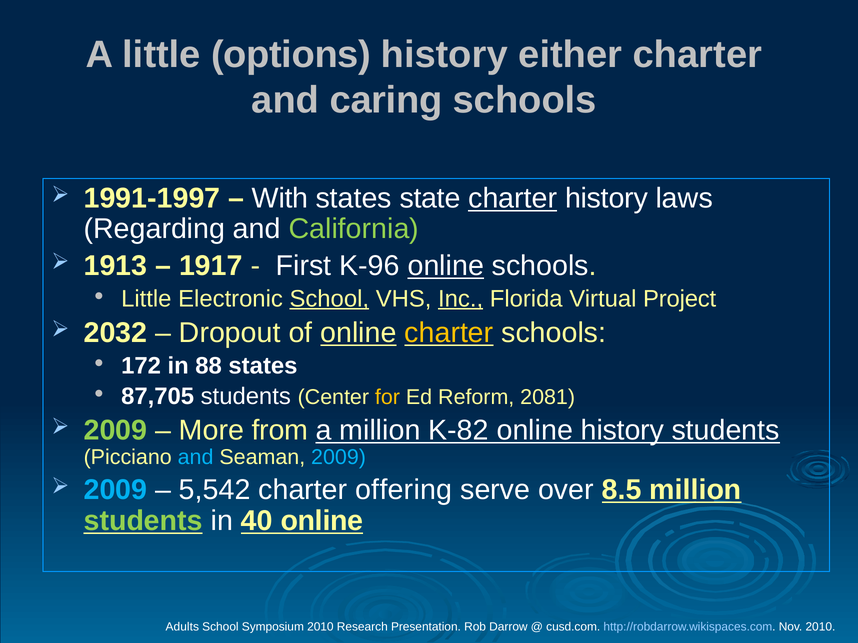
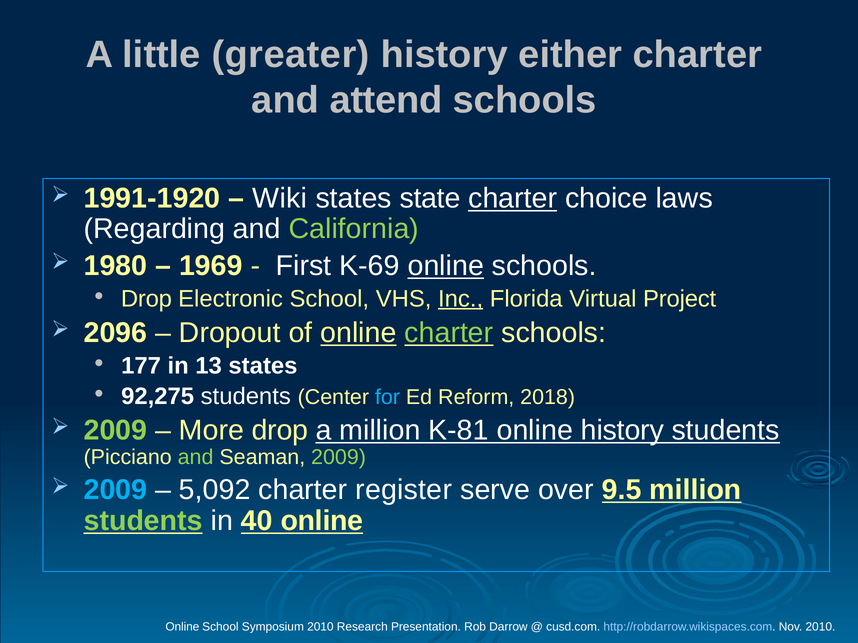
options: options -> greater (291, 55)
caring: caring -> attend (386, 100)
1991-1997: 1991-1997 -> 1991-1920 (152, 198)
With: With -> Wiki (280, 198)
charter history: history -> choice (606, 198)
1913: 1913 -> 1980 (115, 266)
1917: 1917 -> 1969 (211, 266)
K-96: K-96 -> K-69 (369, 266)
Little: Little -> Drop (146, 299)
School underline: present -> none (329, 299)
2032: 2032 -> 2096 (115, 333)
charter colour: yellow -> light green (449, 333)
172: 172 -> 177 (141, 366)
88: 88 -> 13 (209, 366)
87,705: 87,705 -> 92,275 (158, 396)
for colour: yellow -> light blue (387, 397)
2081: 2081 -> 2018 (548, 397)
More from: from -> drop (280, 430)
K-82: K-82 -> K-81 (459, 430)
and colour: light blue -> light green (196, 458)
2009 colour: light blue -> light green (339, 458)
5,542: 5,542 -> 5,092 (215, 490)
offering: offering -> register (404, 490)
8.5: 8.5 -> 9.5 (622, 490)
Adults: Adults -> Online (182, 627)
